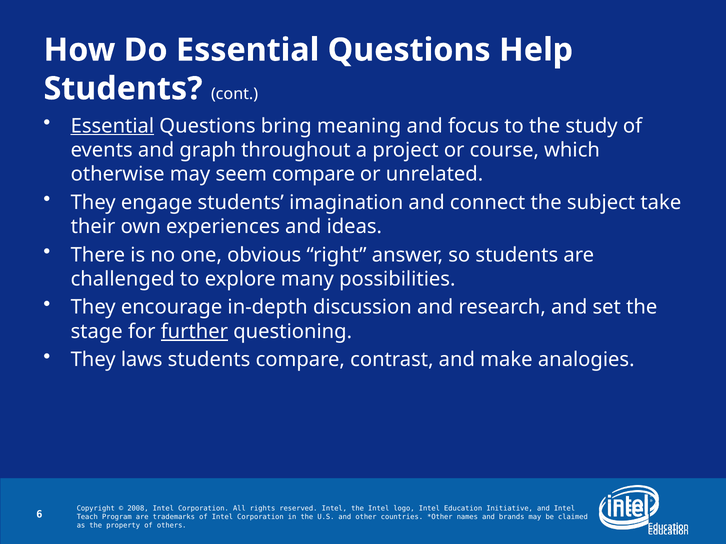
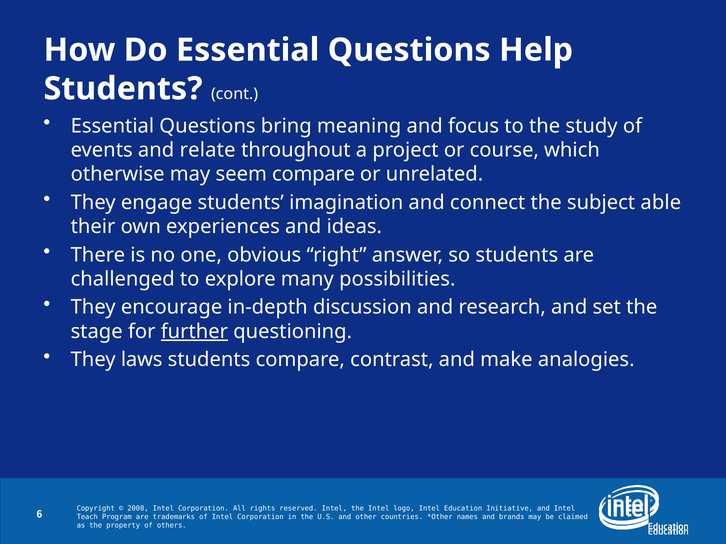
Essential underline: present -> none (112, 126)
graph: graph -> relate (208, 150)
take: take -> able (661, 203)
